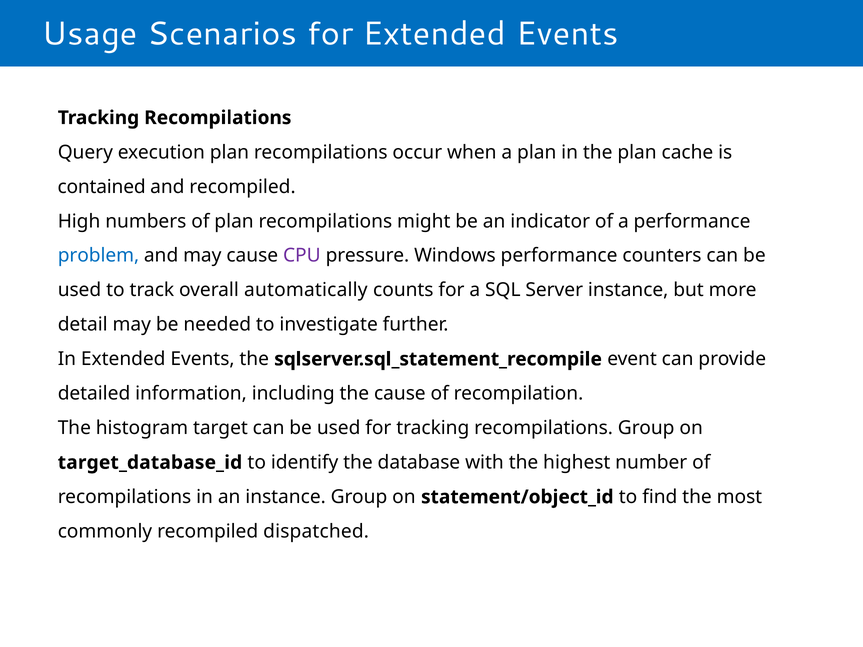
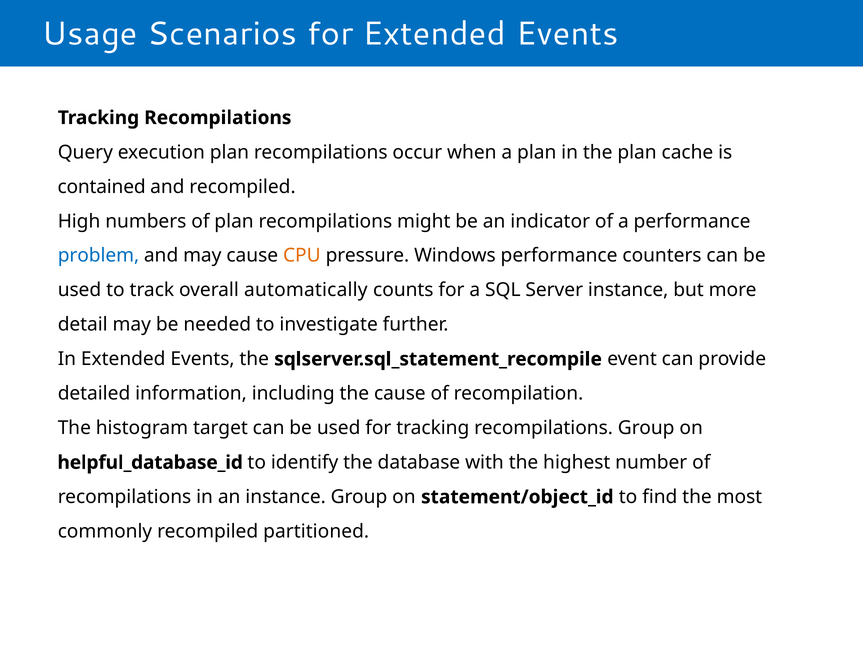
CPU colour: purple -> orange (302, 256)
target_database_id: target_database_id -> helpful_database_id (150, 463)
dispatched: dispatched -> partitioned (316, 532)
